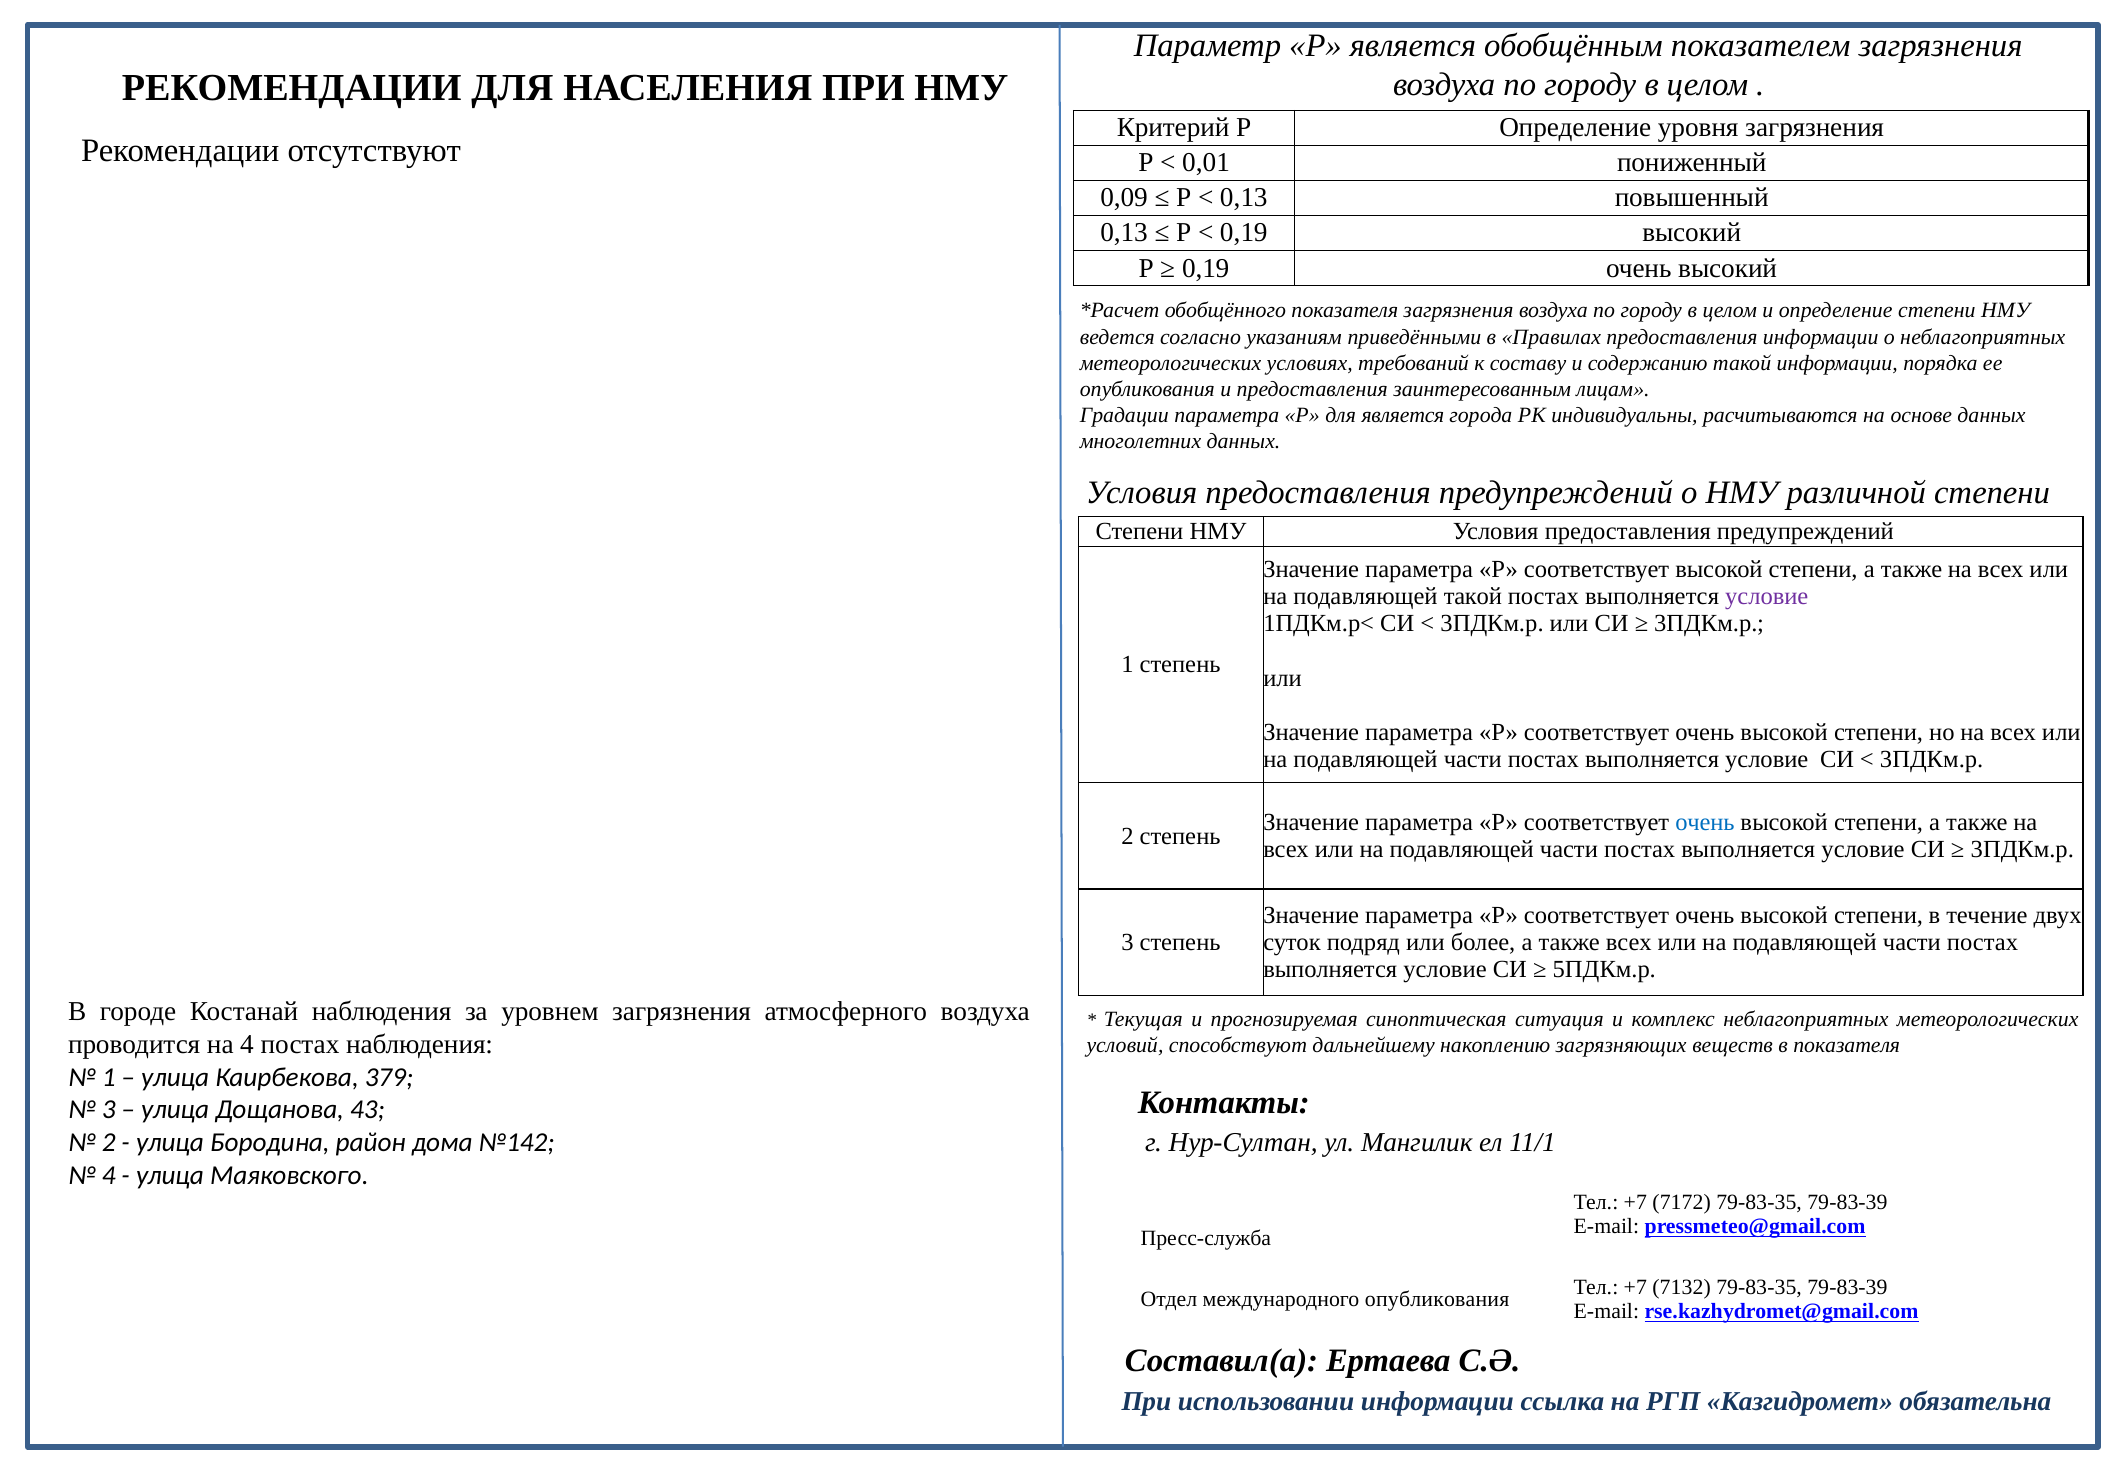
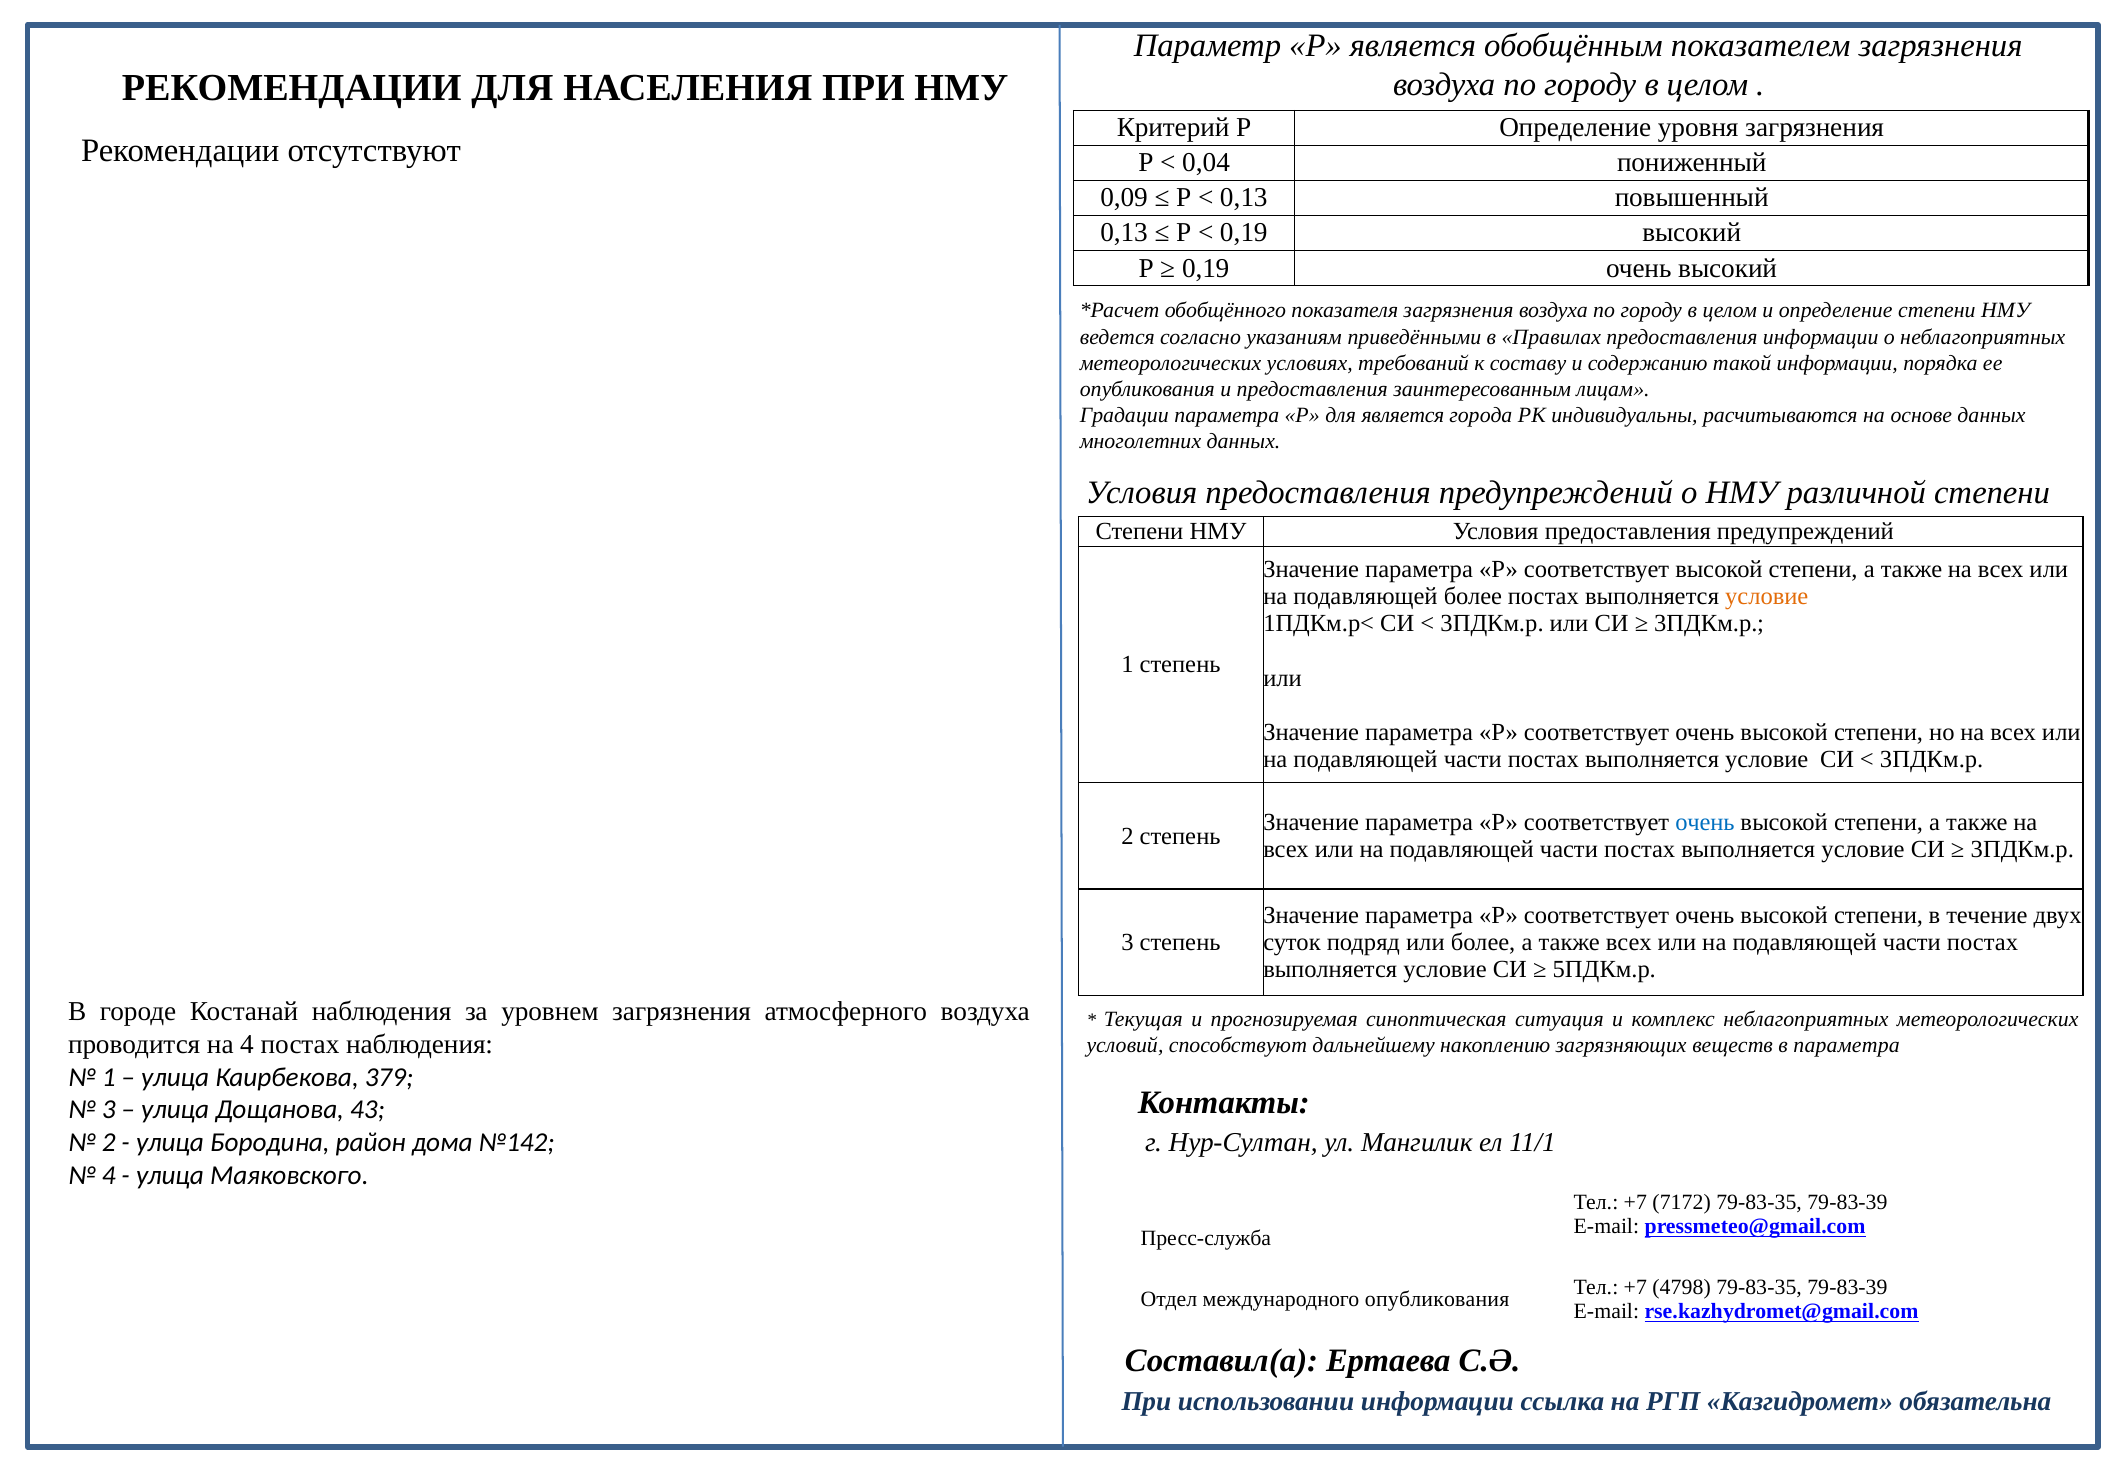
0,01: 0,01 -> 0,04 (1206, 163)
подавляющей такой: такой -> более (1473, 597)
условие colour: purple -> orange (1767, 597)
в показателя: показателя -> параметра (1847, 1046)
7132: 7132 -> 4798 (1682, 1287)
